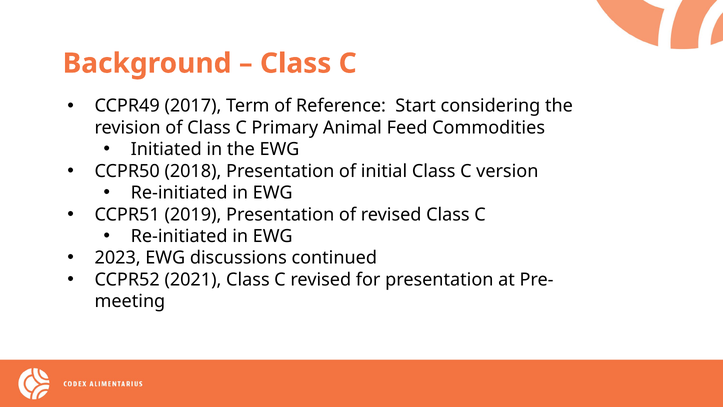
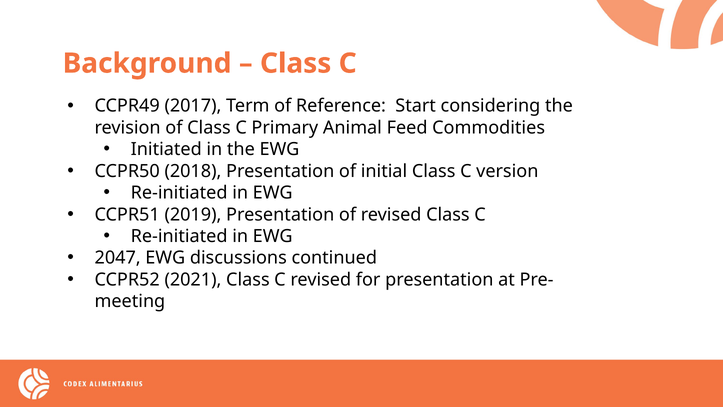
2023: 2023 -> 2047 (118, 258)
